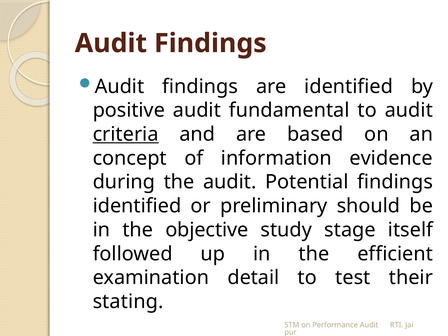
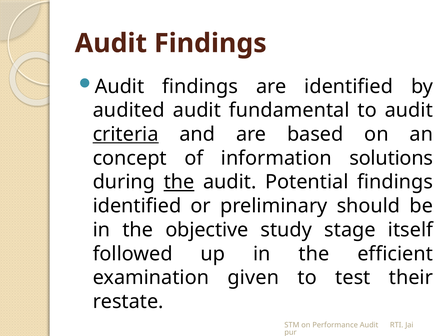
positive: positive -> audited (129, 110)
evidence: evidence -> solutions (391, 158)
the underline: none -> present (179, 182)
detail: detail -> given (253, 278)
stating: stating -> restate (128, 302)
